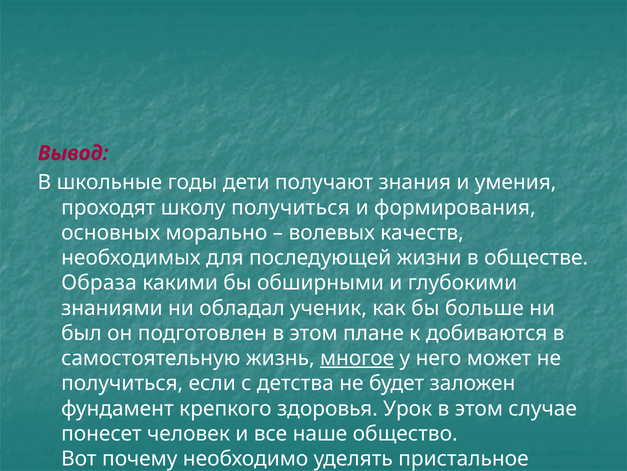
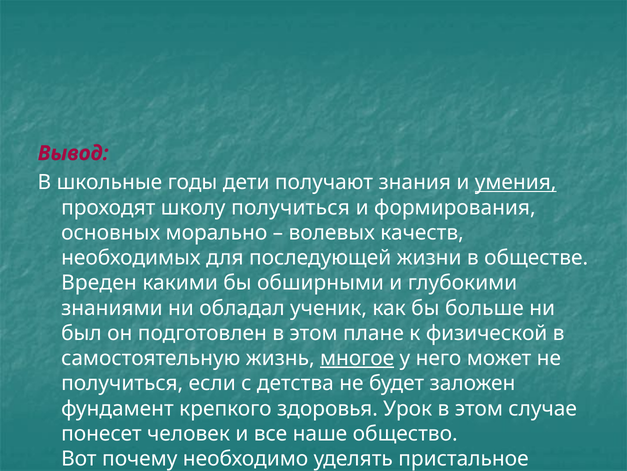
умения underline: none -> present (516, 182)
Образа: Образа -> Вреден (99, 283)
к добиваются: добиваются -> физической (487, 333)
